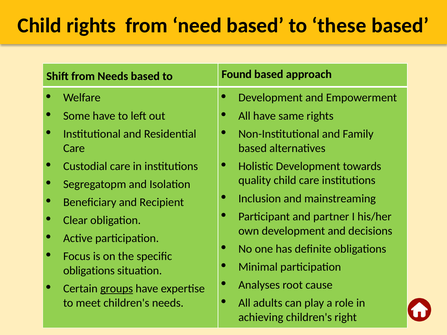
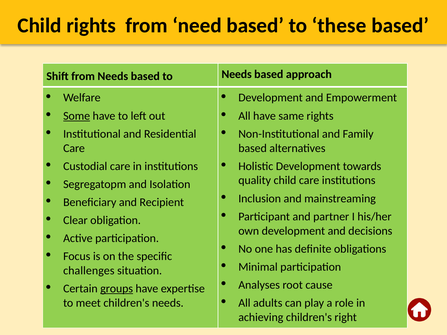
to Found: Found -> Needs (237, 74)
Some underline: none -> present (77, 116)
obligations: obligations -> challenges (89, 271)
